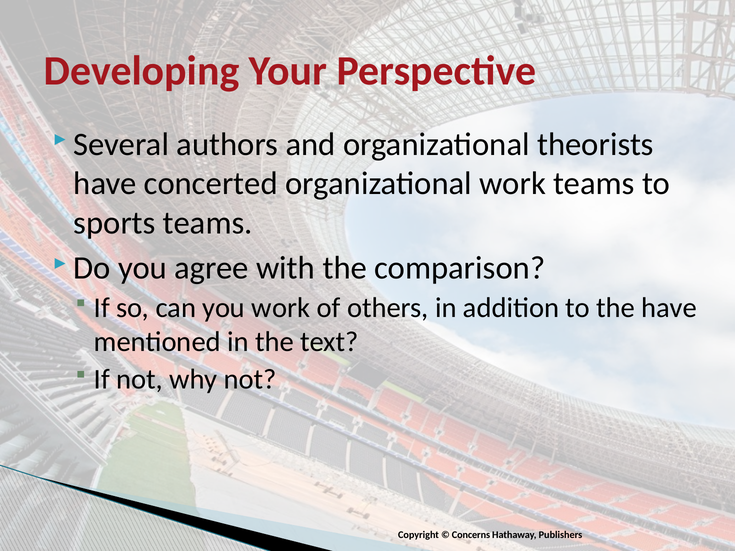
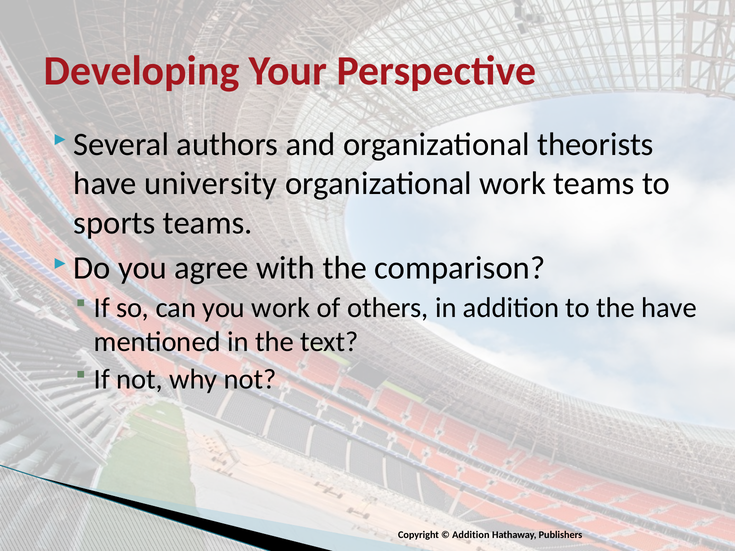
concerted: concerted -> university (211, 184)
Concerns: Concerns -> Addition (471, 535)
